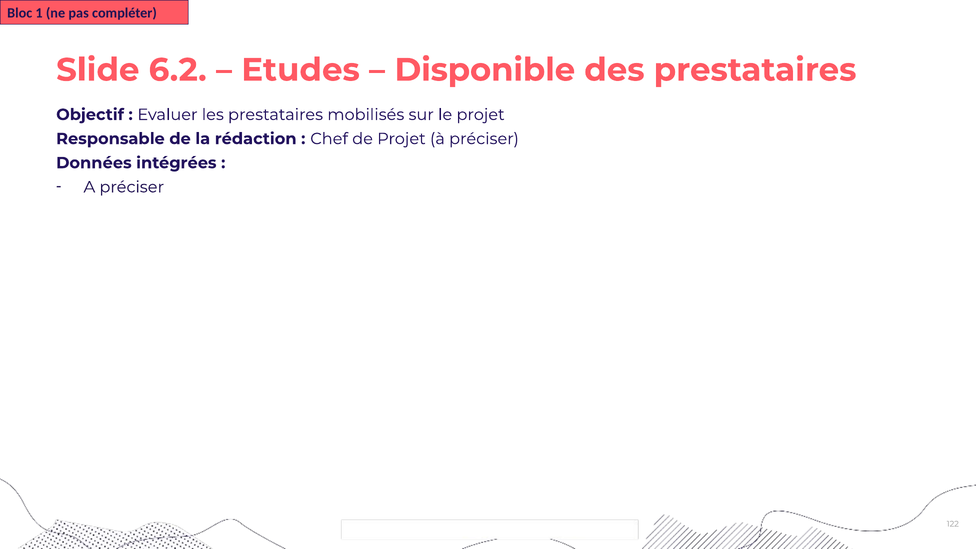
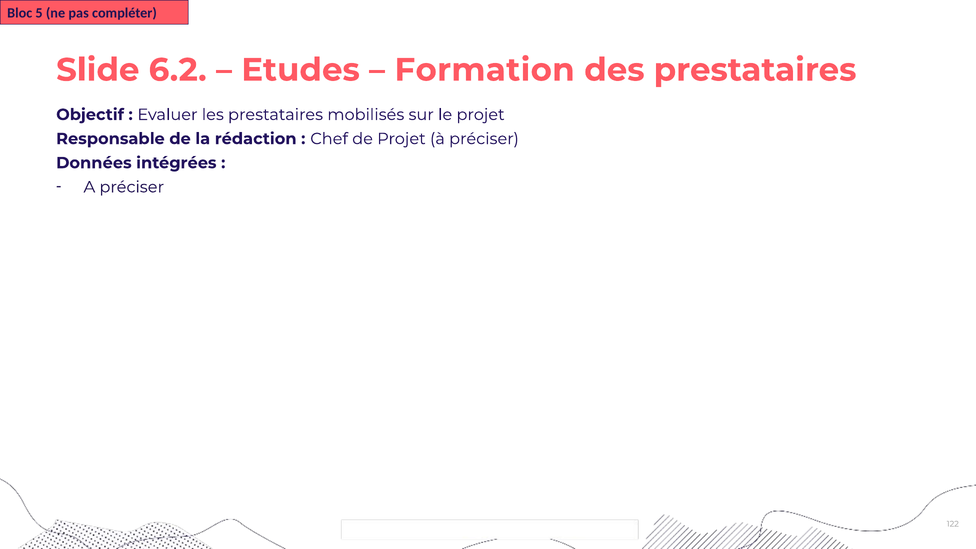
1: 1 -> 5 (39, 13)
Disponible: Disponible -> Formation (485, 70)
